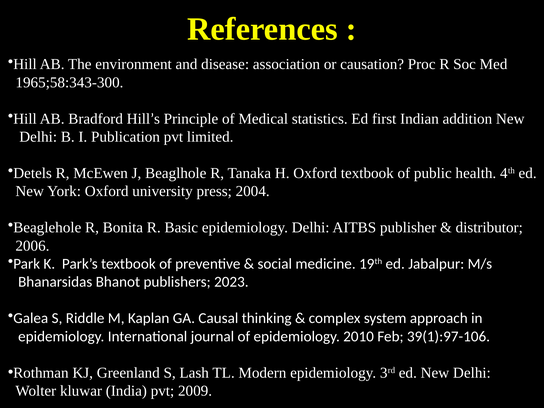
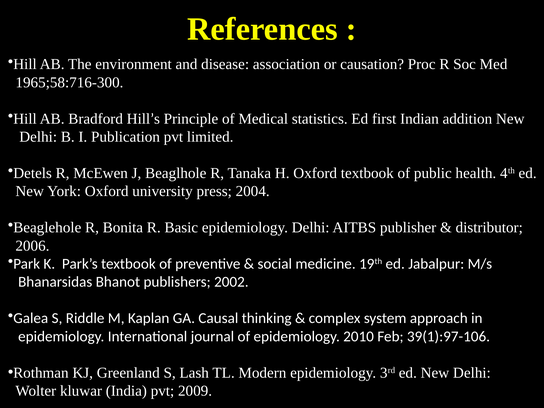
1965;58:343-300: 1965;58:343-300 -> 1965;58:716-300 (69, 82)
2023: 2023 -> 2002 (231, 282)
